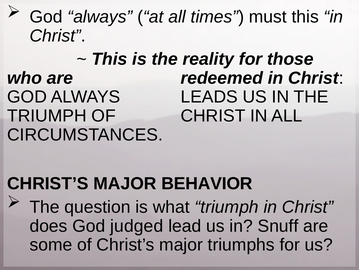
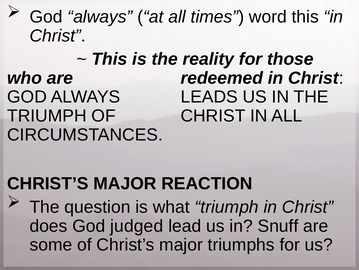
must: must -> word (268, 17)
BEHAVIOR: BEHAVIOR -> REACTION (207, 183)
